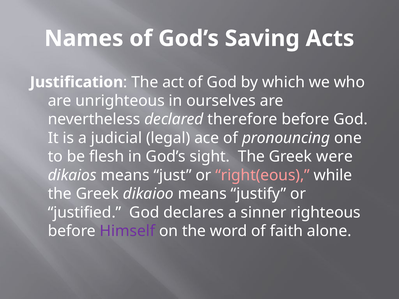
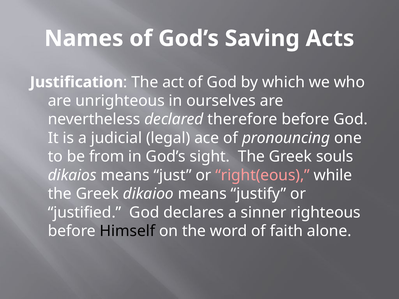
flesh: flesh -> from (107, 157)
were: were -> souls (335, 157)
Himself colour: purple -> black (127, 231)
